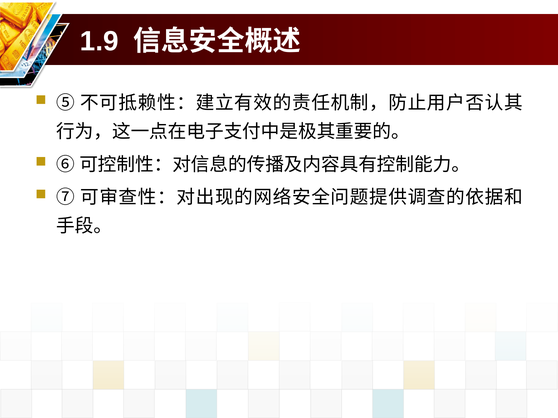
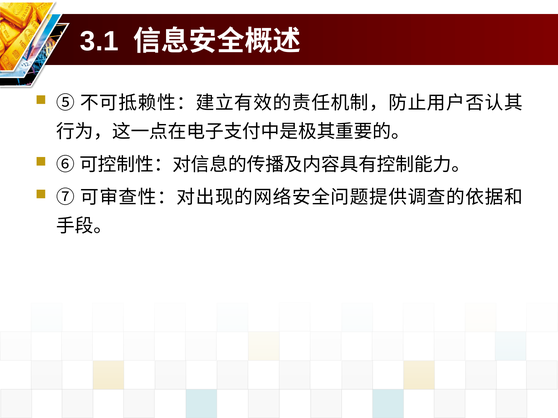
1.9: 1.9 -> 3.1 (99, 41)
